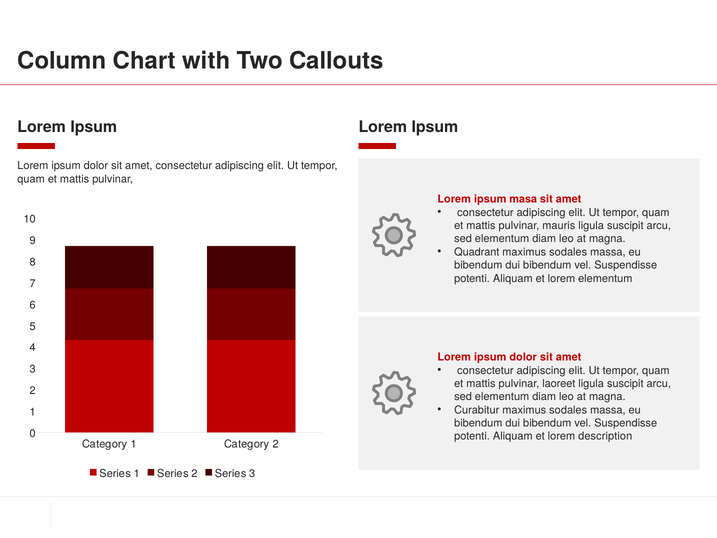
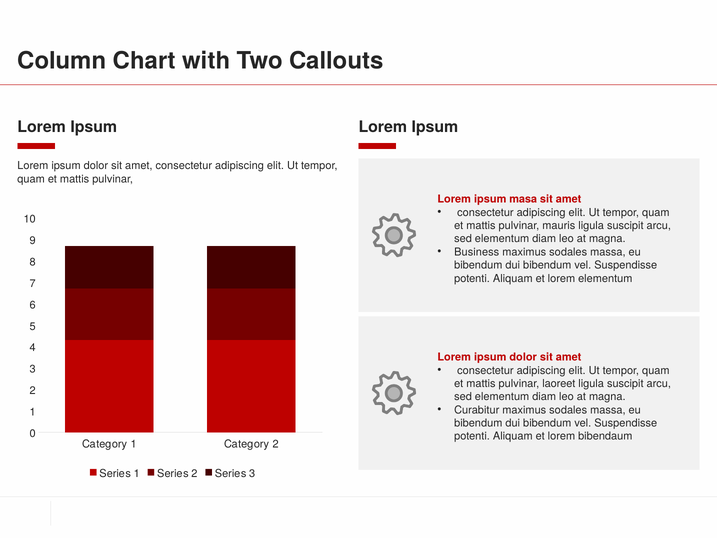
Quadrant: Quadrant -> Business (477, 252)
description: description -> bibendaum (605, 436)
